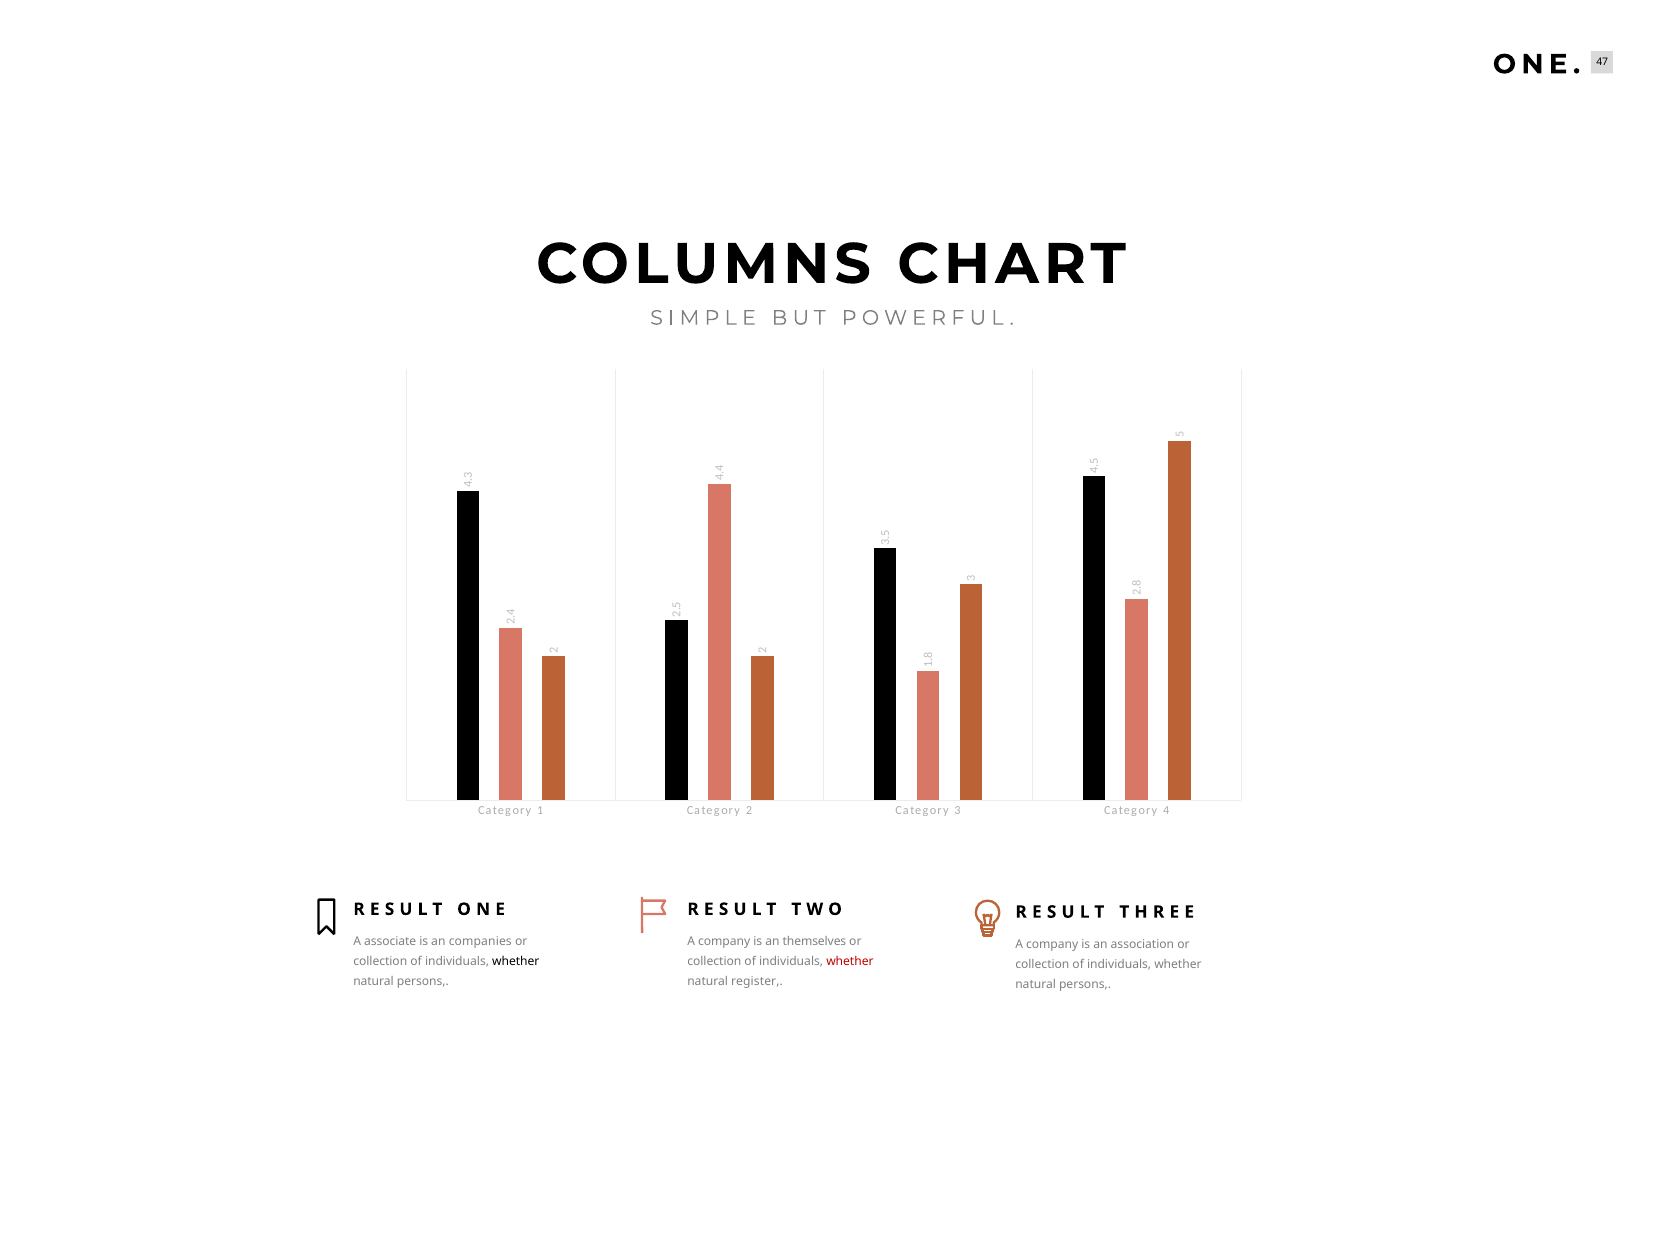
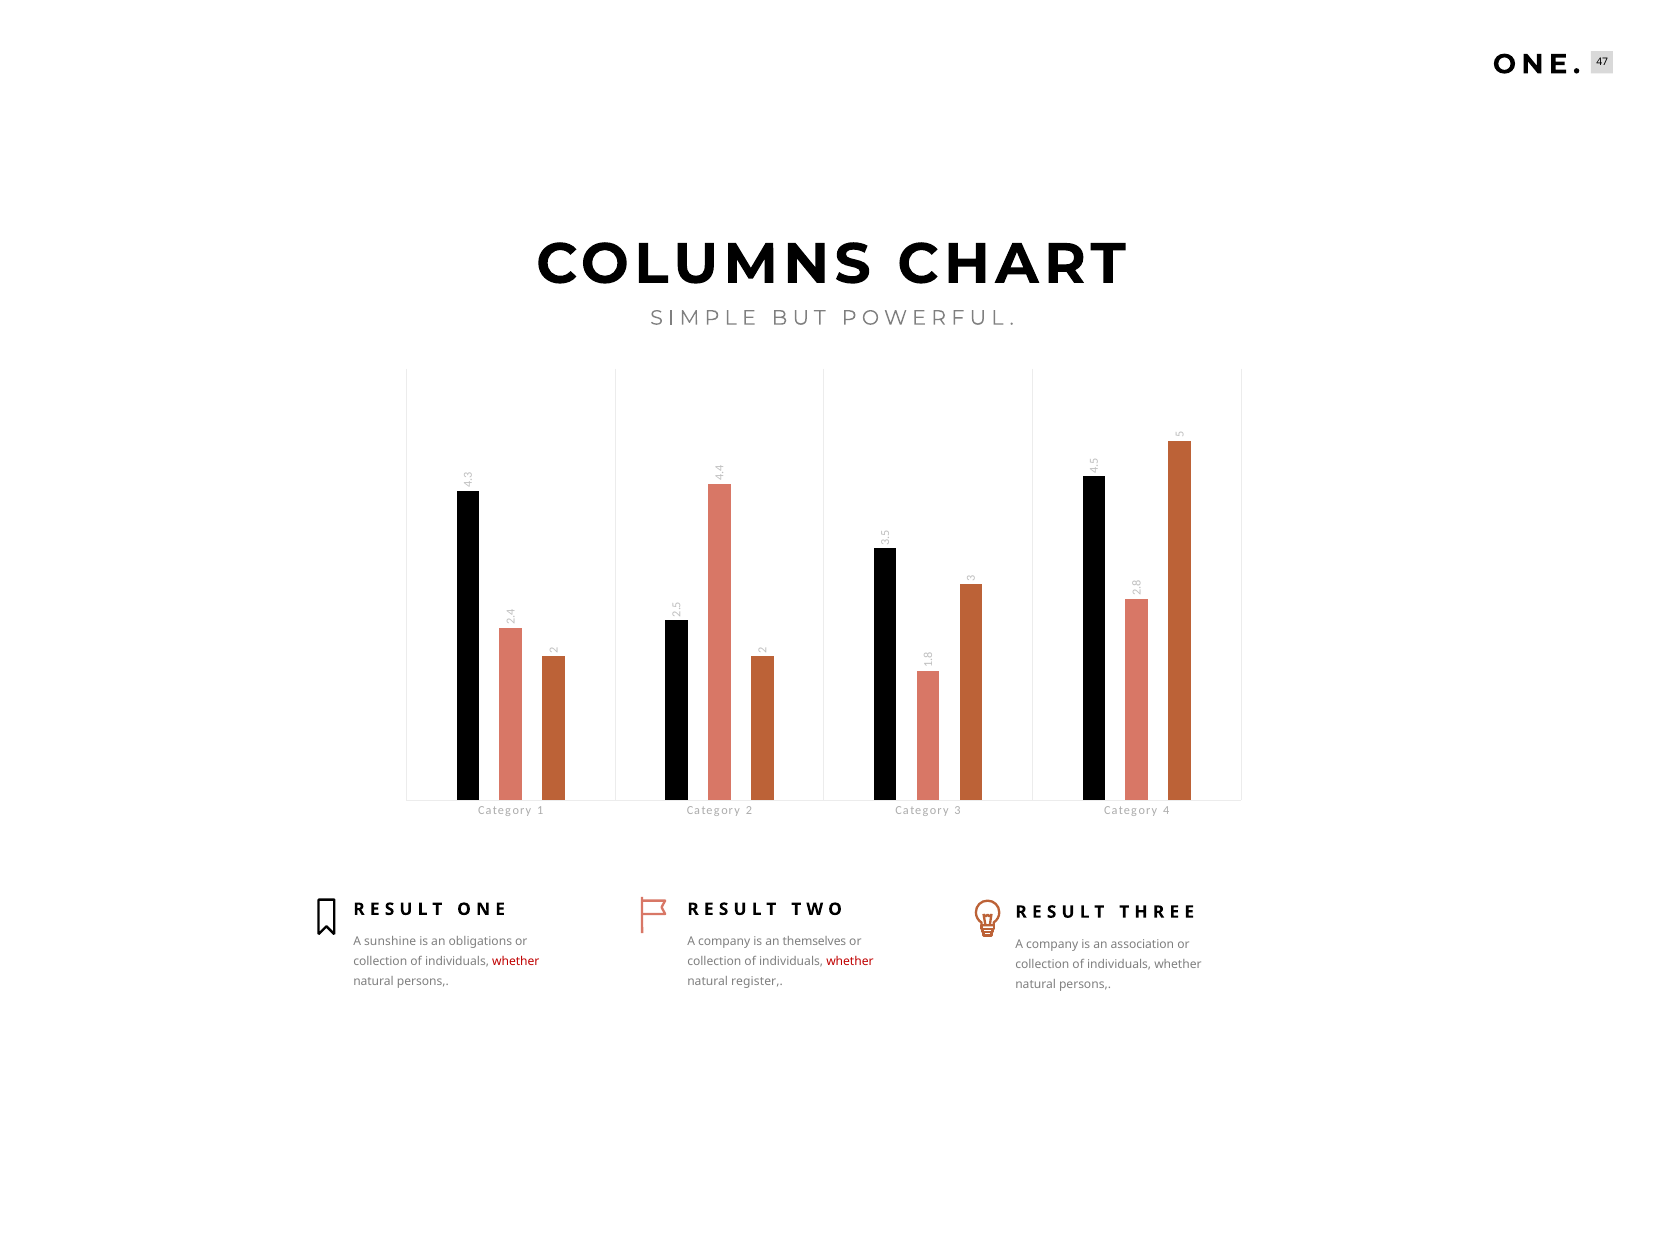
associate: associate -> sunshine (390, 941)
companies: companies -> obligations (480, 941)
whether colour: black -> red (516, 962)
